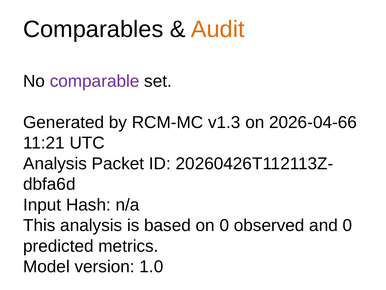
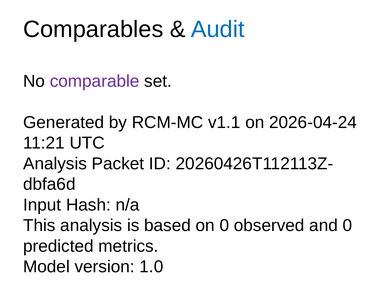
Audit colour: orange -> blue (218, 29)
v1.3: v1.3 -> v1.1 (224, 122)
2026-04-66: 2026-04-66 -> 2026-04-24 (313, 122)
